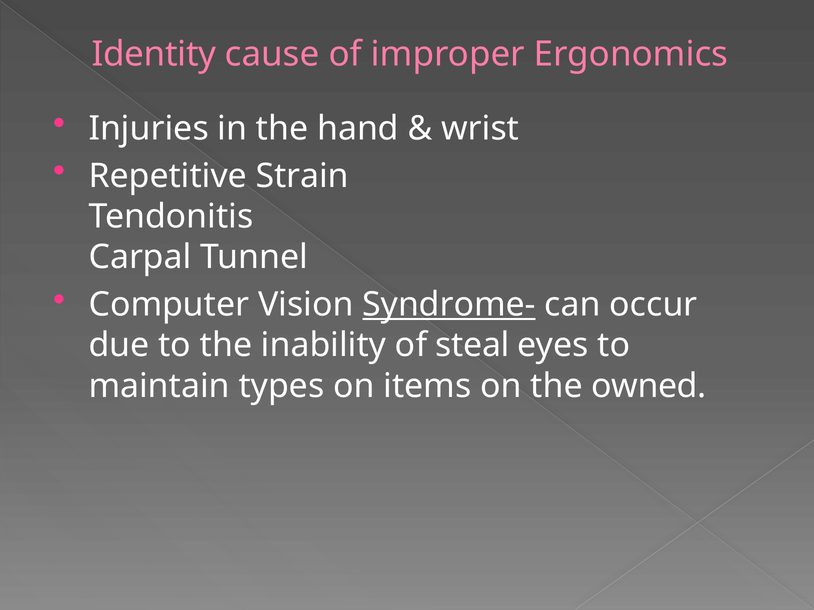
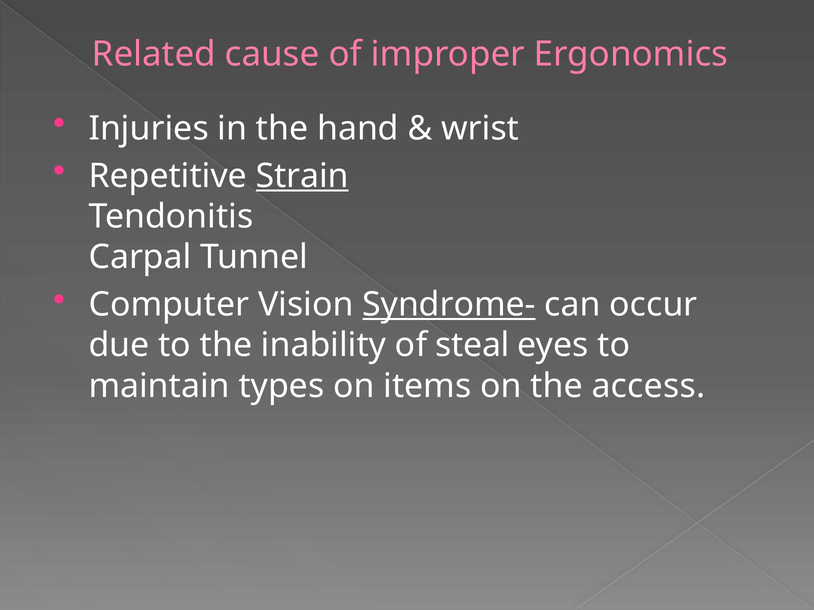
Identity: Identity -> Related (154, 54)
Strain underline: none -> present (302, 176)
owned: owned -> access (648, 386)
